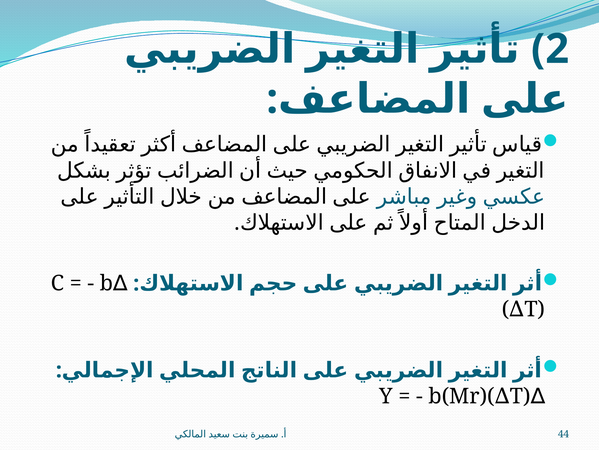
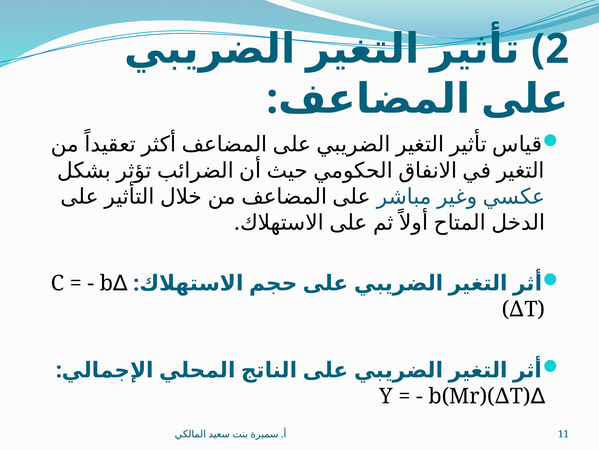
44: 44 -> 11 (564, 433)
